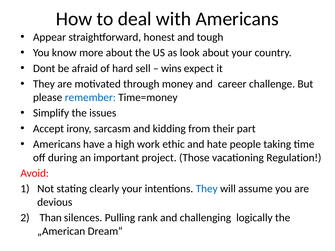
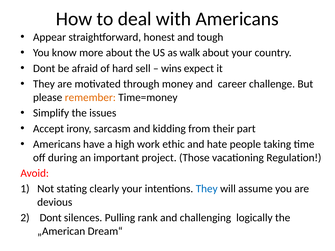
look: look -> walk (190, 53)
remember colour: blue -> orange (90, 97)
Than: Than -> Dont (51, 218)
